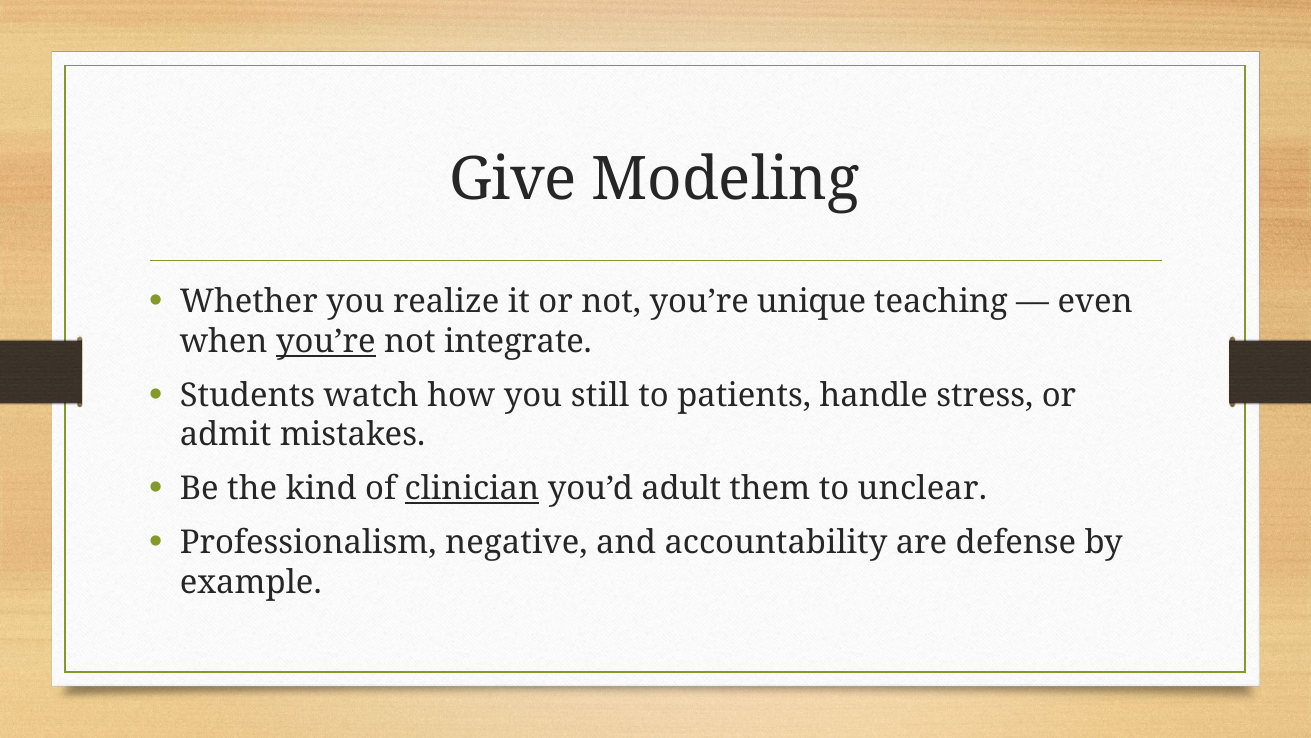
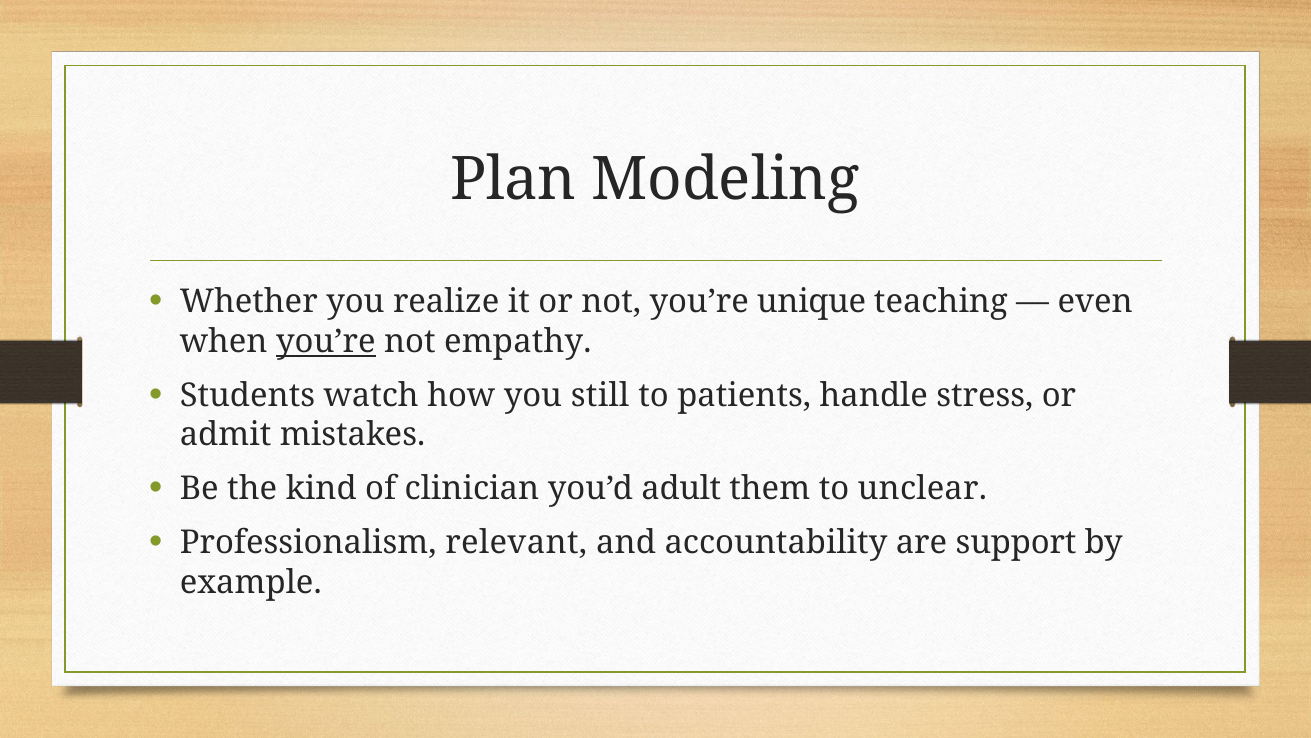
Give: Give -> Plan (513, 180)
integrate: integrate -> empathy (518, 341)
clinician underline: present -> none (472, 489)
negative: negative -> relevant (516, 543)
defense: defense -> support (1016, 543)
